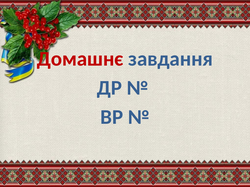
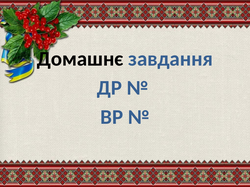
Домашнє colour: red -> black (80, 59)
